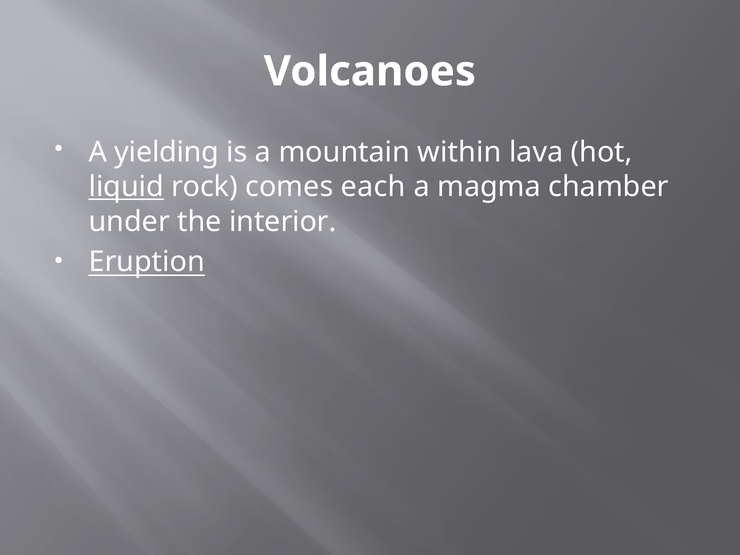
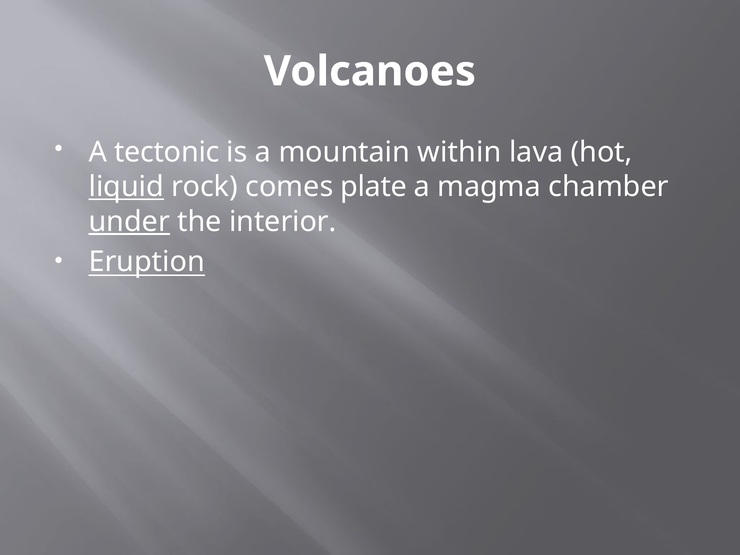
yielding: yielding -> tectonic (167, 152)
each: each -> plate (374, 187)
under underline: none -> present (129, 222)
